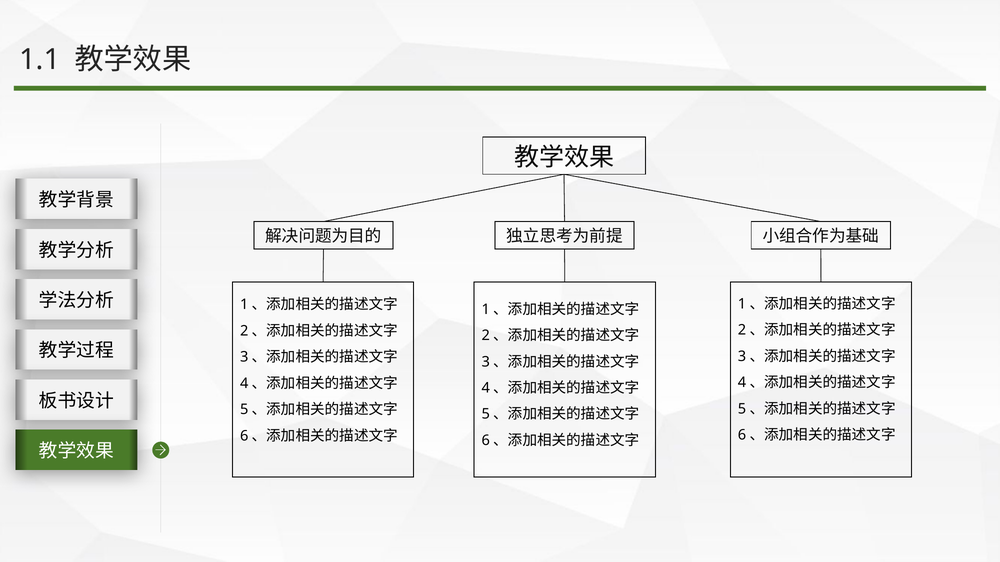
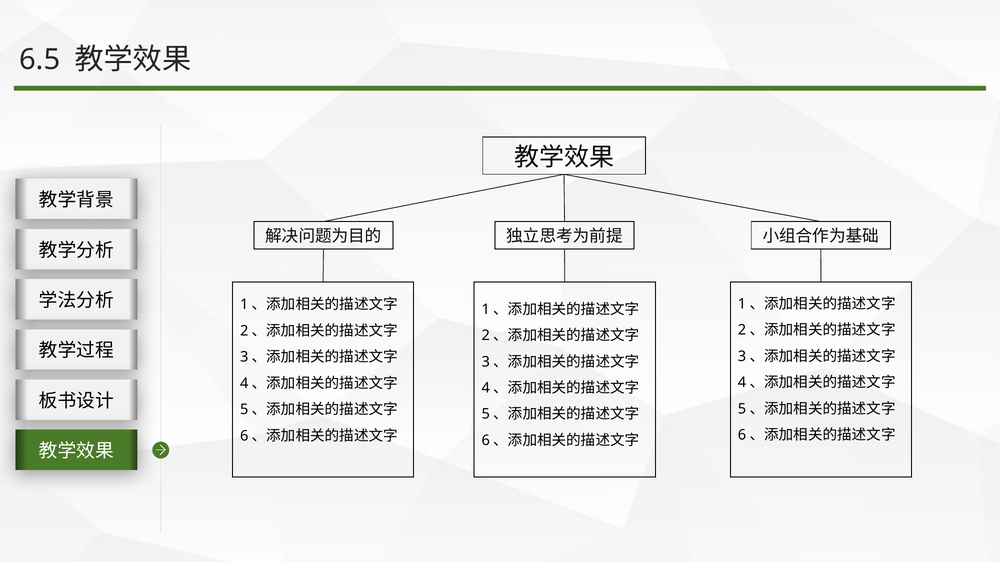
1.1: 1.1 -> 6.5 (40, 60)
